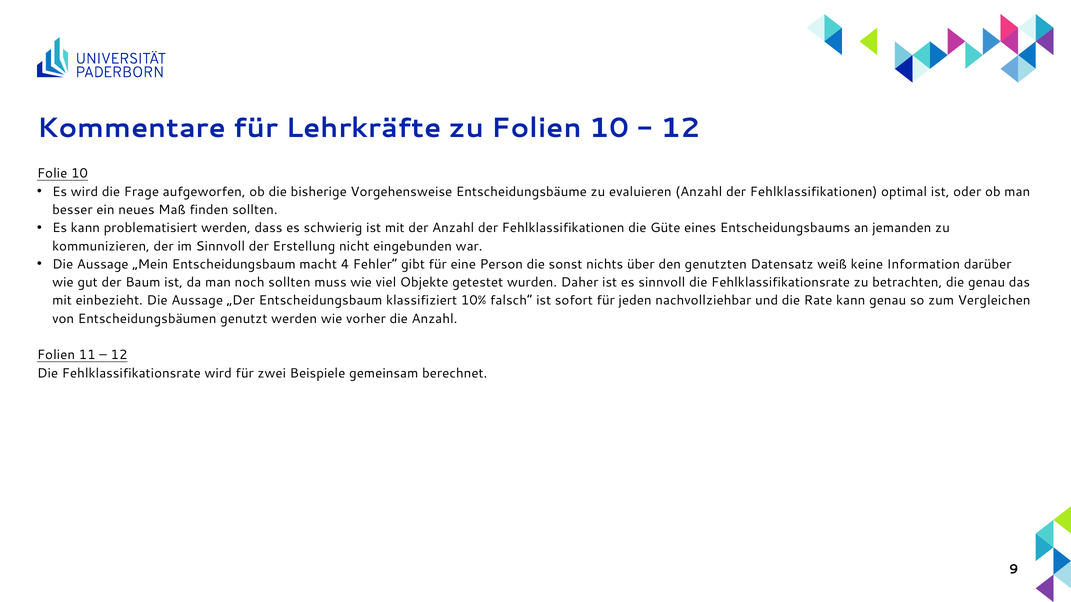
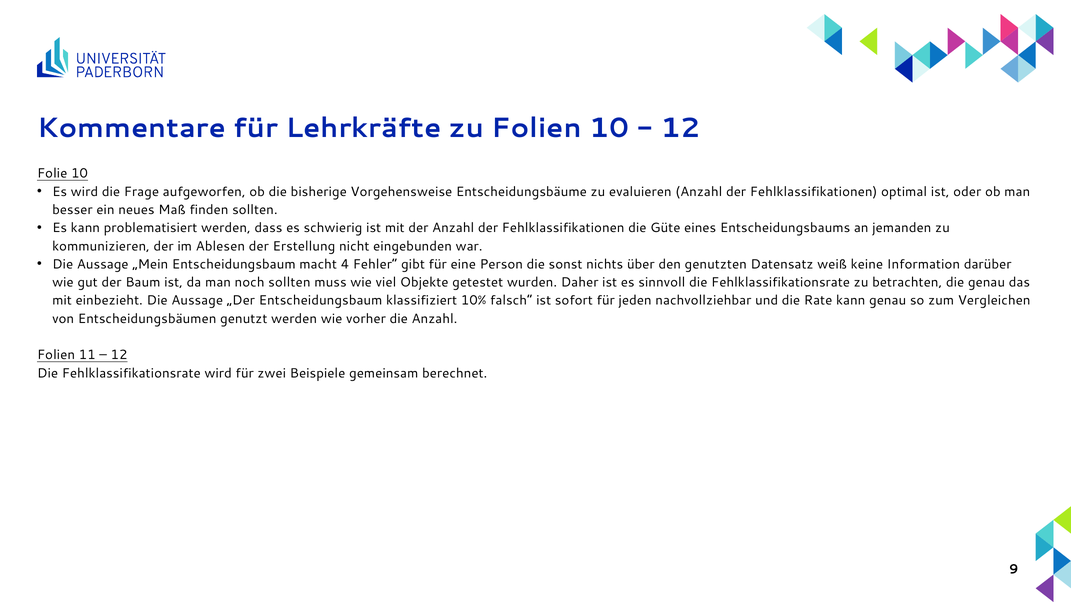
im Sinnvoll: Sinnvoll -> Ablesen (220, 246)
